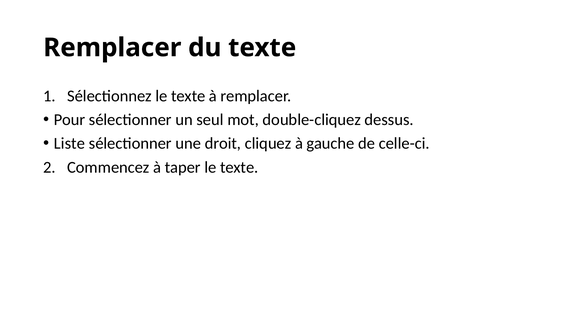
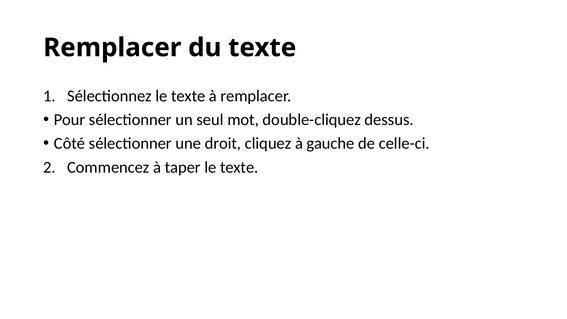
Liste: Liste -> Côté (69, 143)
